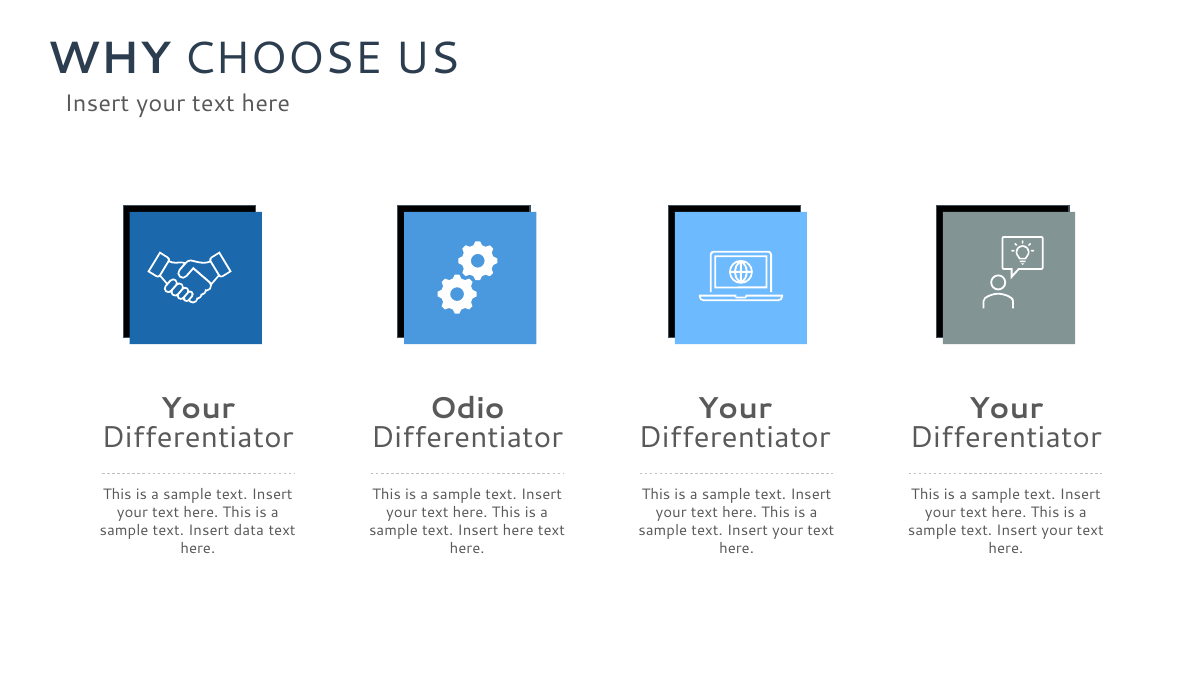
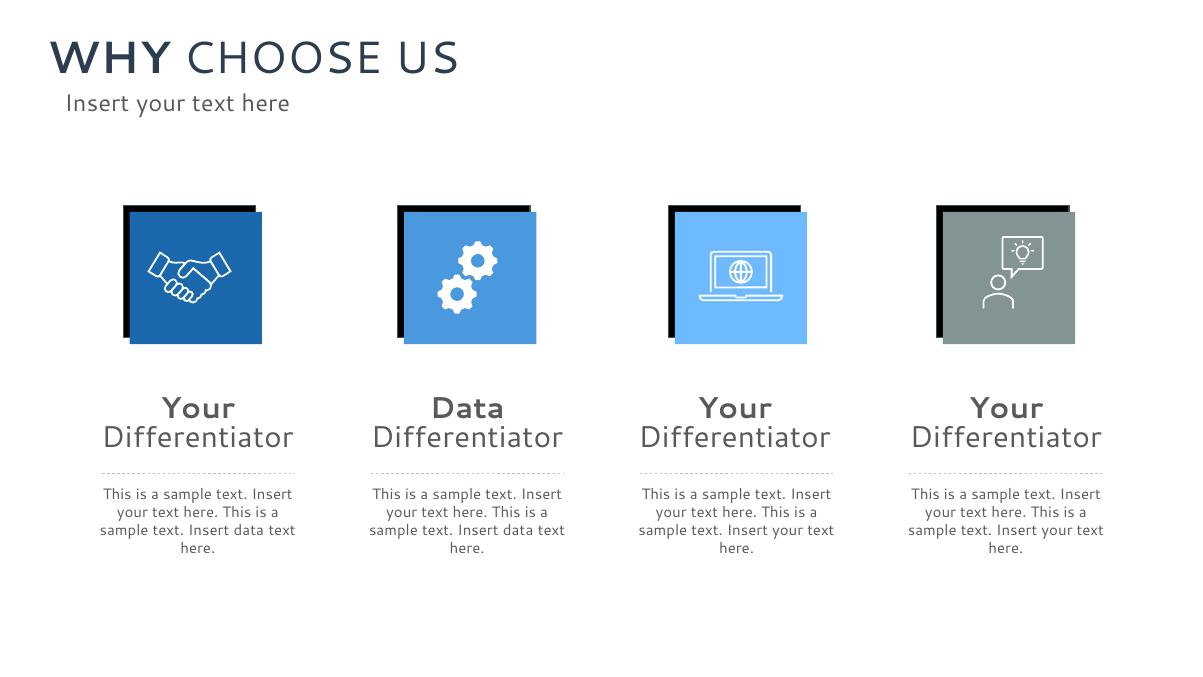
Odio: Odio -> Data (467, 408)
here: here -> data (518, 530)
